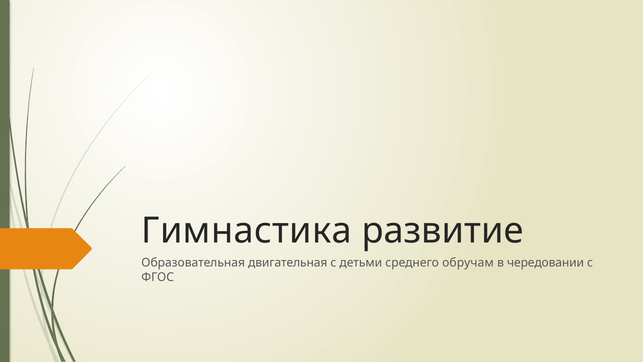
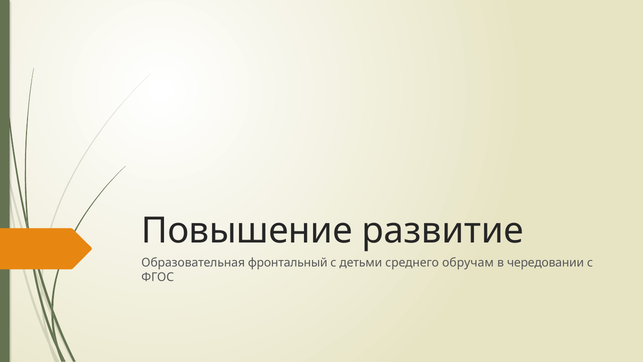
Гимнастика: Гимнастика -> Повышение (247, 230)
двигательная: двигательная -> фронтальный (288, 262)
